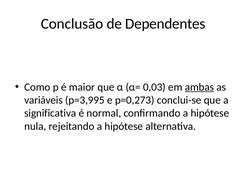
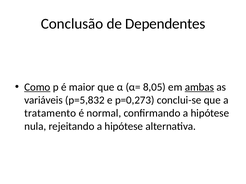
Como underline: none -> present (37, 87)
0,03: 0,03 -> 8,05 (154, 87)
p=3,995: p=3,995 -> p=5,832 (85, 100)
significativa: significativa -> tratamento (50, 113)
